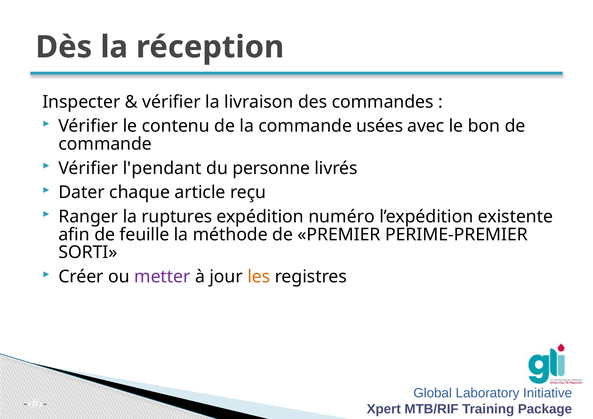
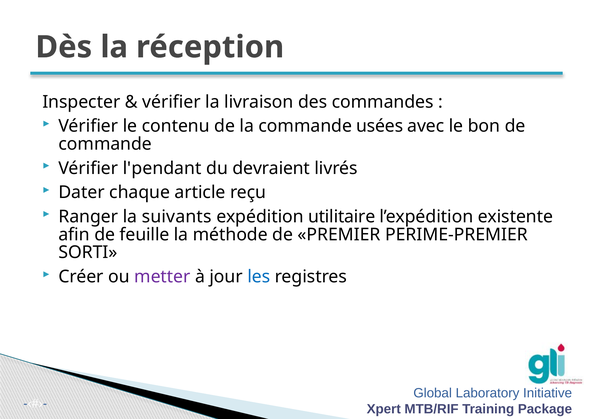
personne: personne -> devraient (271, 168)
ruptures: ruptures -> suivants (177, 216)
numéro: numéro -> utilitaire (342, 216)
les colour: orange -> blue (259, 276)
